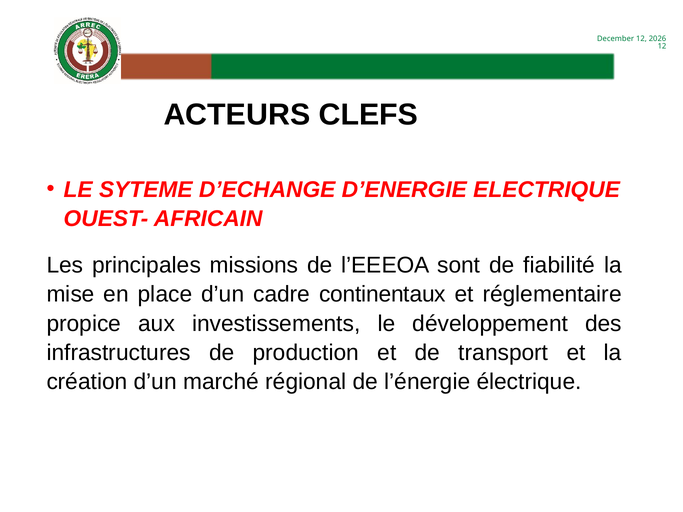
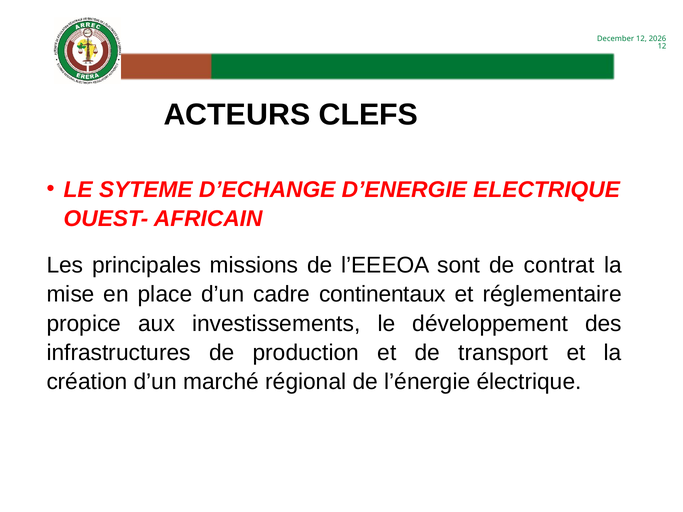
fiabilité: fiabilité -> contrat (559, 265)
